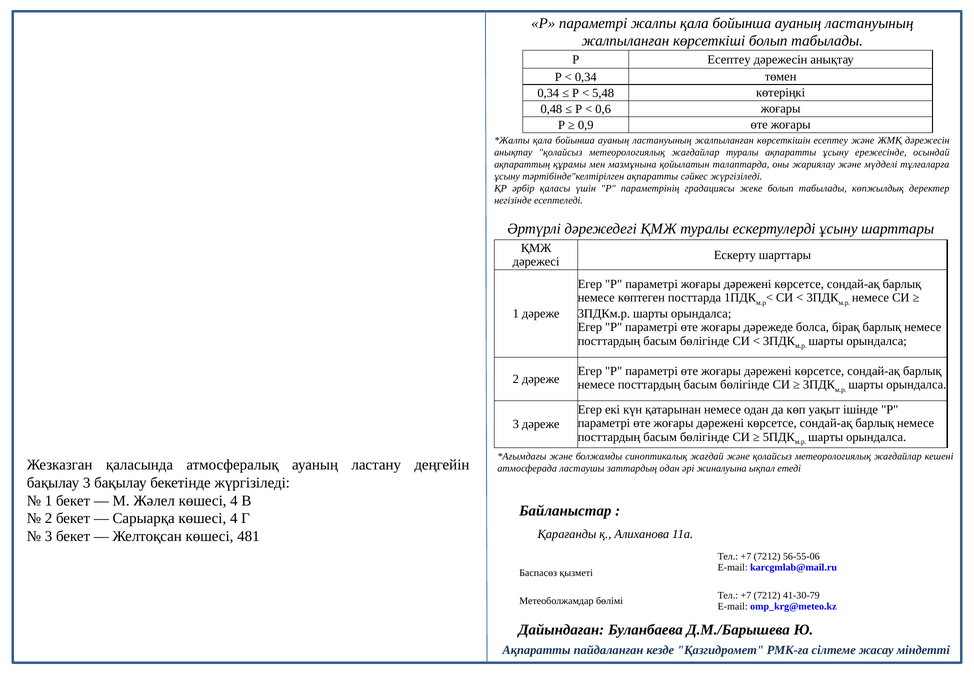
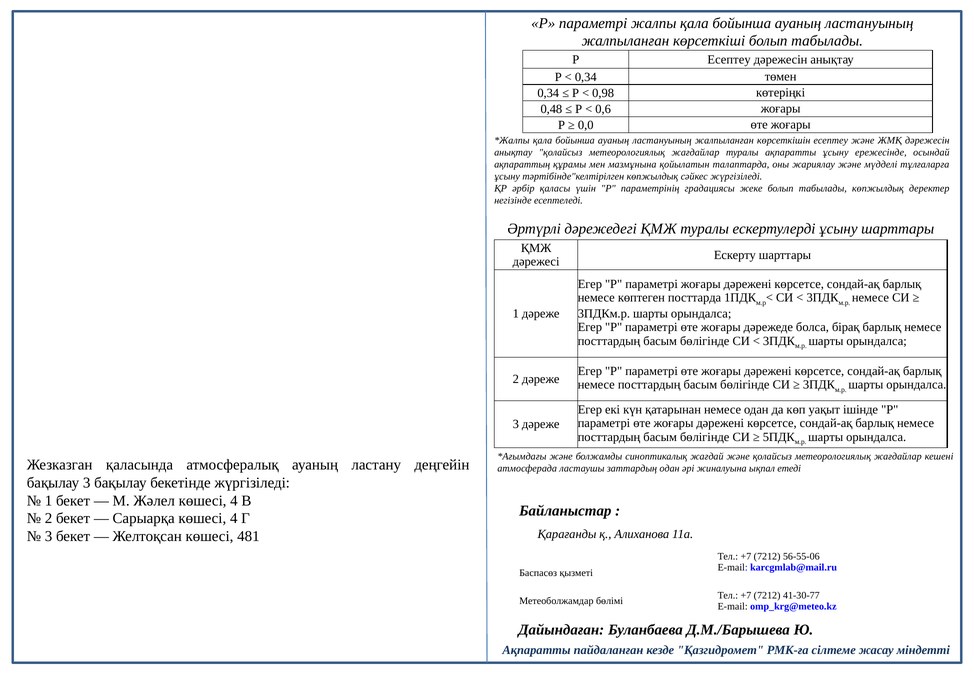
5,48: 5,48 -> 0,98 (603, 93)
0,9: 0,9 -> 0,0 (586, 125)
тәртібінде"келтірілген ақпаратты: ақпаратты -> көпжылдық (652, 176)
41-30-79: 41-30-79 -> 41-30-77 (801, 596)
